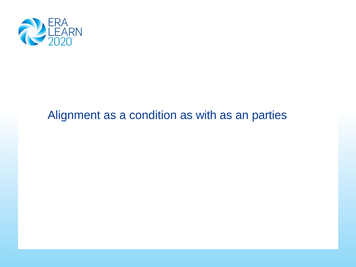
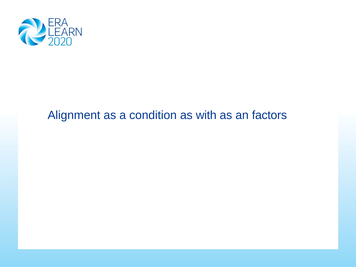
parties: parties -> factors (269, 115)
